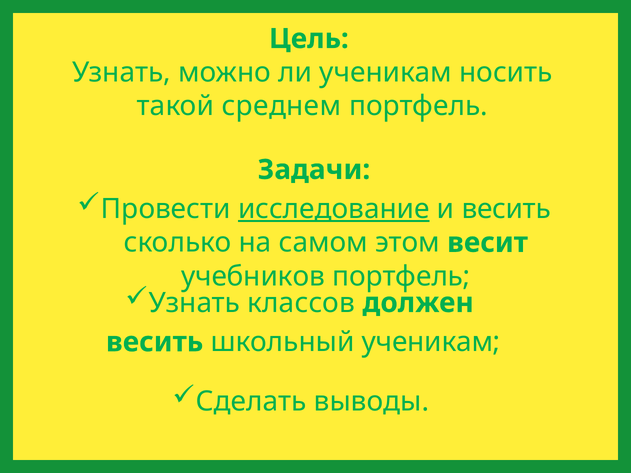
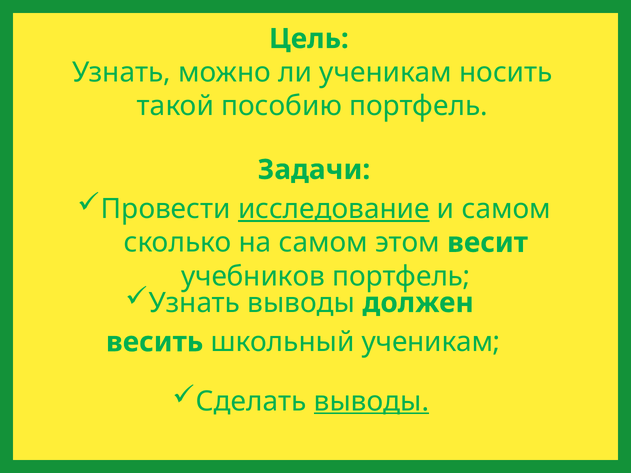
среднем: среднем -> пособию (282, 106)
и весить: весить -> самом (506, 209)
Узнать классов: классов -> выводы (301, 303)
выводы underline: none -> present (371, 402)
